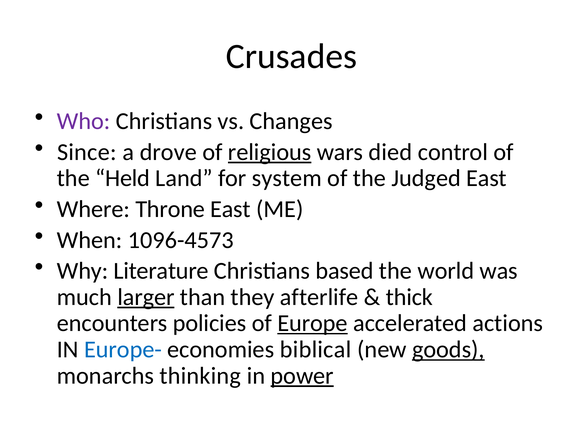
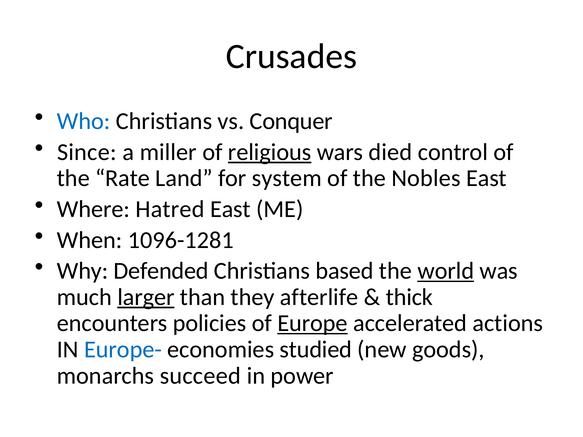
Who colour: purple -> blue (84, 121)
Changes: Changes -> Conquer (291, 121)
drove: drove -> miller (168, 152)
Held: Held -> Rate (123, 178)
Judged: Judged -> Nobles (426, 178)
Throne: Throne -> Hatred (170, 209)
1096-4573: 1096-4573 -> 1096-1281 (181, 240)
Literature: Literature -> Defended (161, 271)
world underline: none -> present (446, 271)
biblical: biblical -> studied (316, 350)
goods underline: present -> none (448, 350)
thinking: thinking -> succeed (200, 376)
power underline: present -> none (302, 376)
